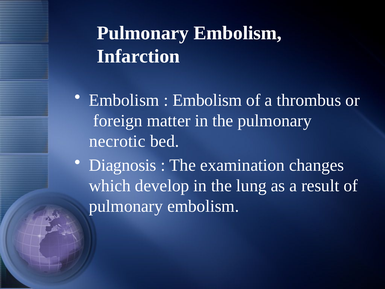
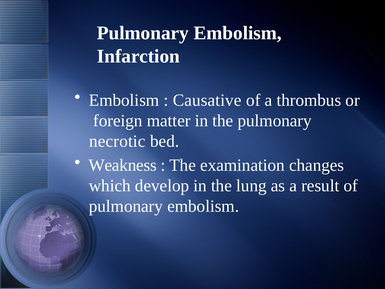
Embolism: Embolism -> Causative (207, 100)
Diagnosis: Diagnosis -> Weakness (123, 165)
